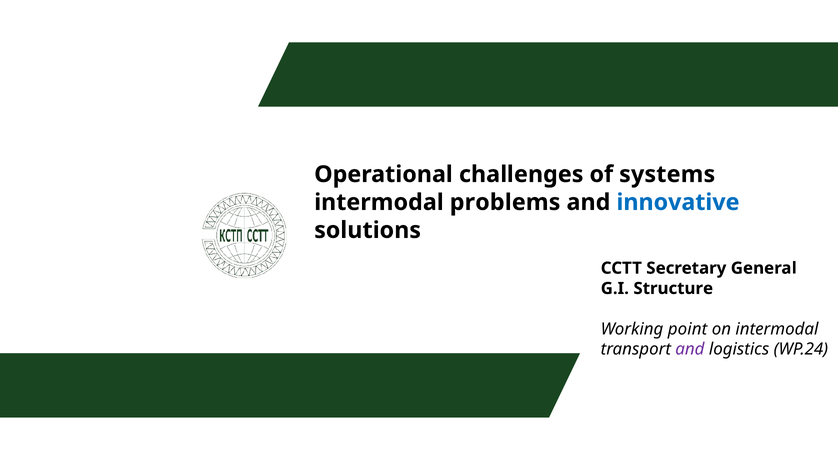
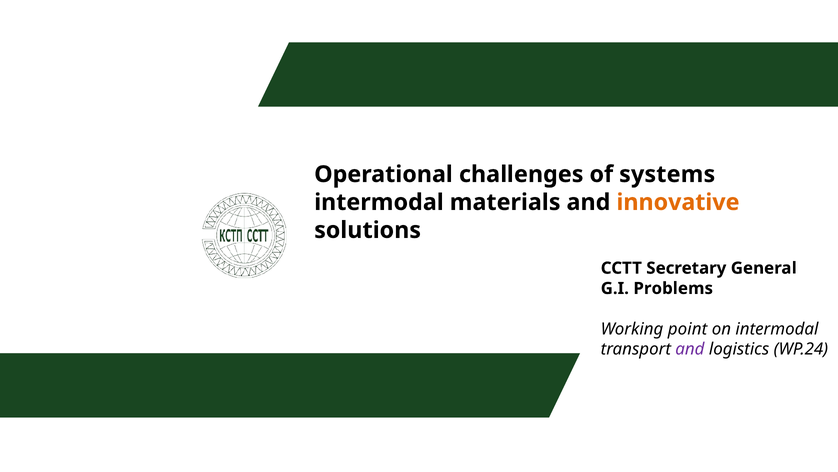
problems: problems -> materials (505, 202)
innovative colour: blue -> orange (678, 202)
Structure: Structure -> Problems (673, 288)
